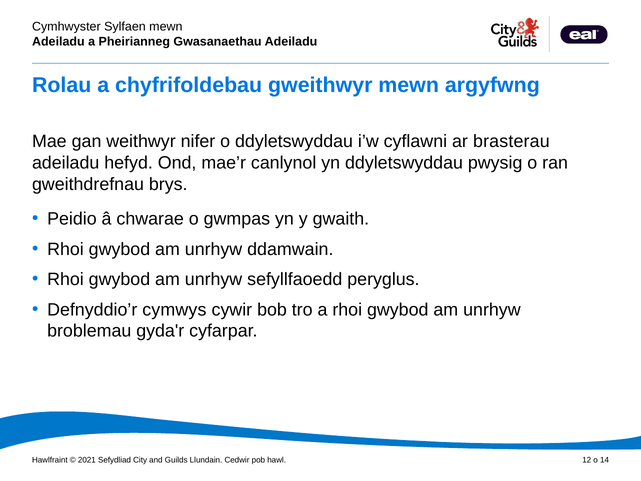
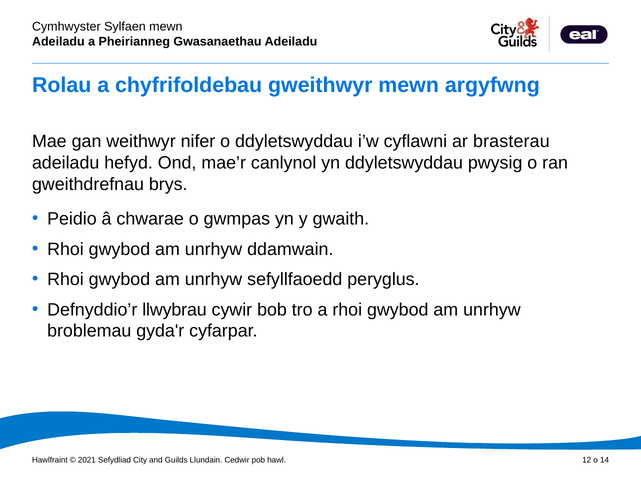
cymwys: cymwys -> llwybrau (175, 310)
